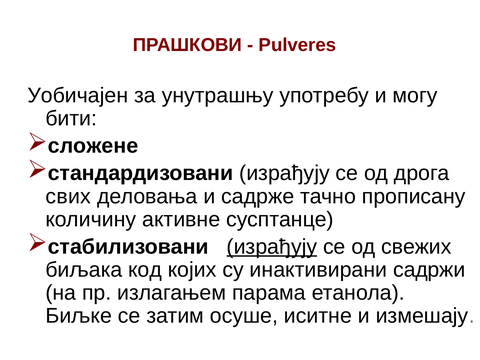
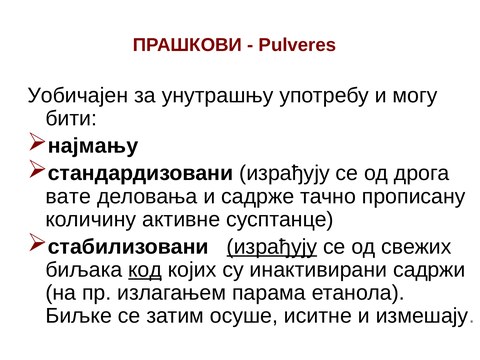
сложене: сложене -> најмању (93, 146)
свих: свих -> вате (68, 196)
код underline: none -> present (145, 270)
